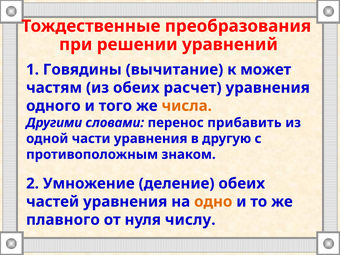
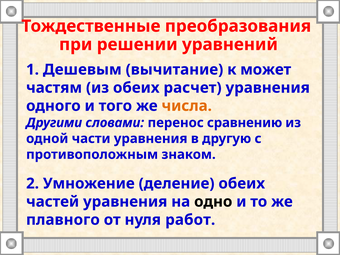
Говядины: Говядины -> Дешевым (82, 70)
прибавить: прибавить -> сравнению (245, 123)
одно colour: orange -> black (213, 202)
числу: числу -> работ (190, 220)
